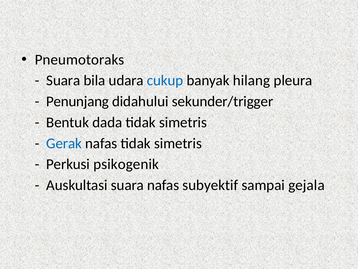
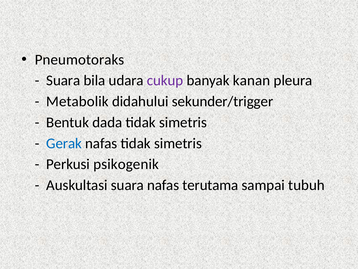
cukup colour: blue -> purple (165, 80)
hilang: hilang -> kanan (252, 80)
Penunjang: Penunjang -> Metabolik (77, 101)
subyektif: subyektif -> terutama (210, 185)
gejala: gejala -> tubuh (307, 185)
